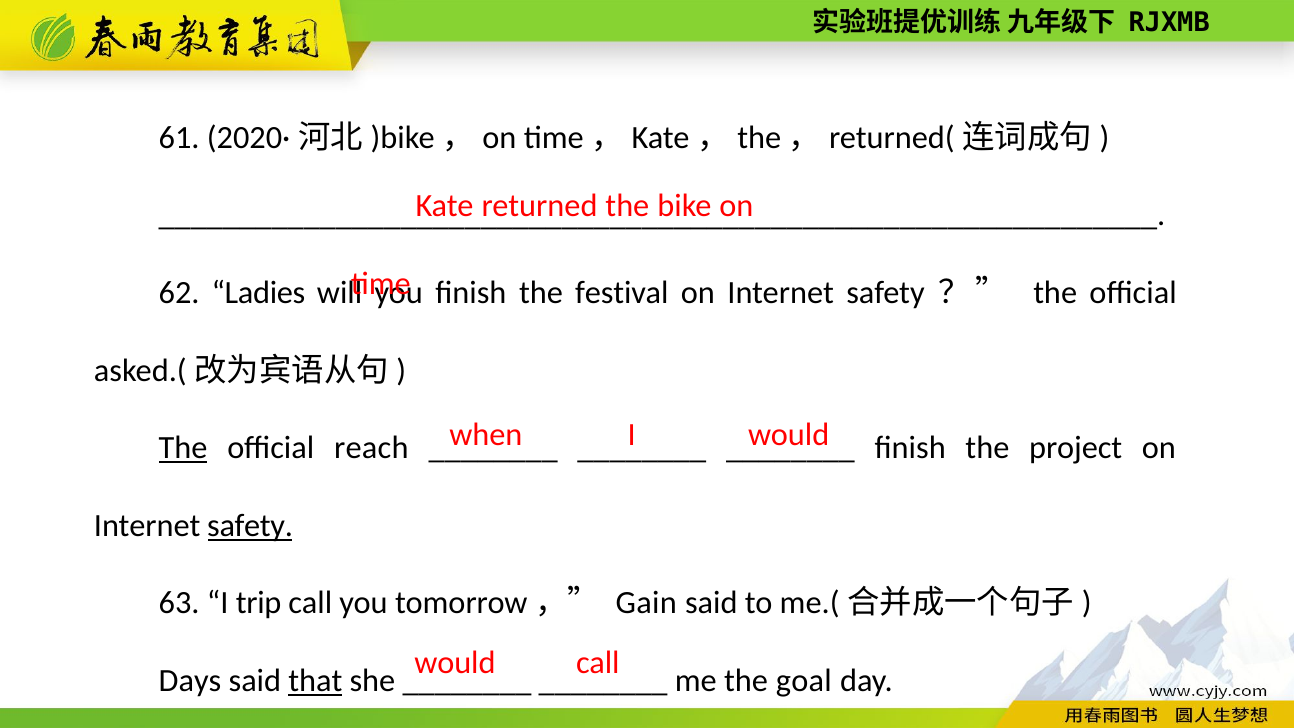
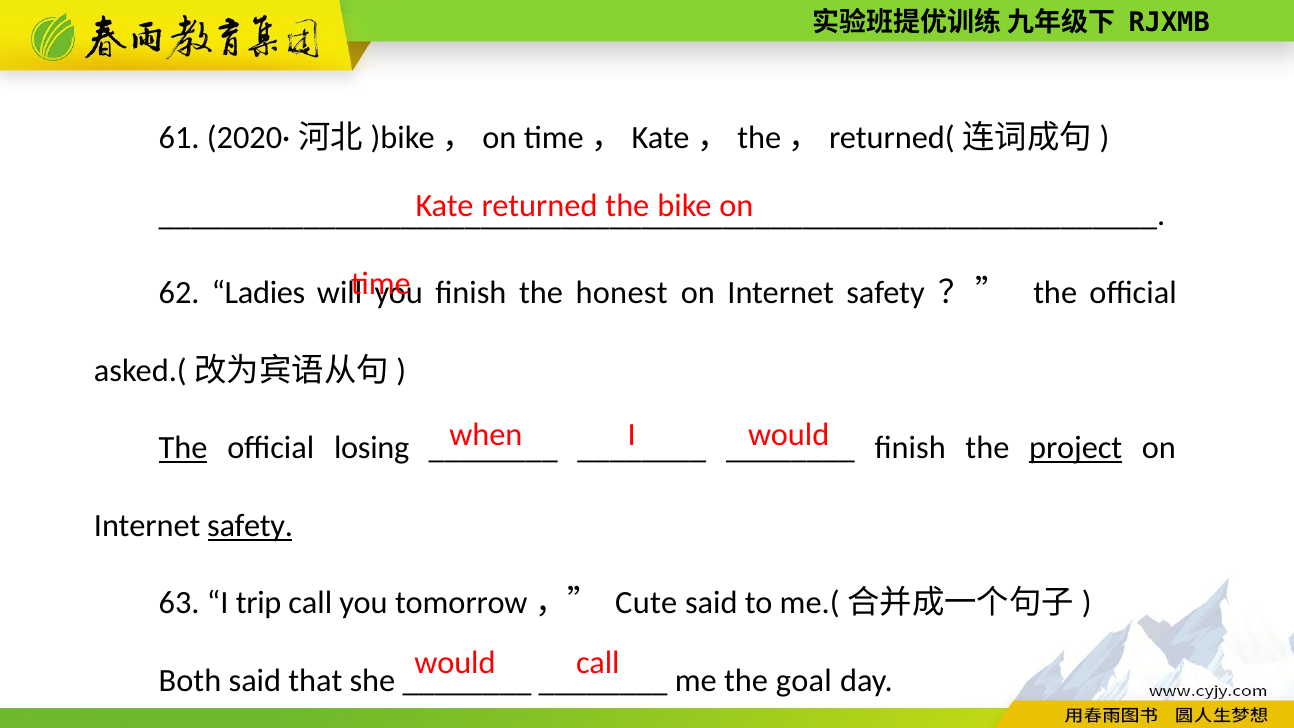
festival: festival -> honest (622, 293)
reach: reach -> losing (372, 448)
project underline: none -> present (1076, 448)
Gain: Gain -> Cute (646, 603)
Days: Days -> Both (190, 681)
that underline: present -> none (315, 681)
